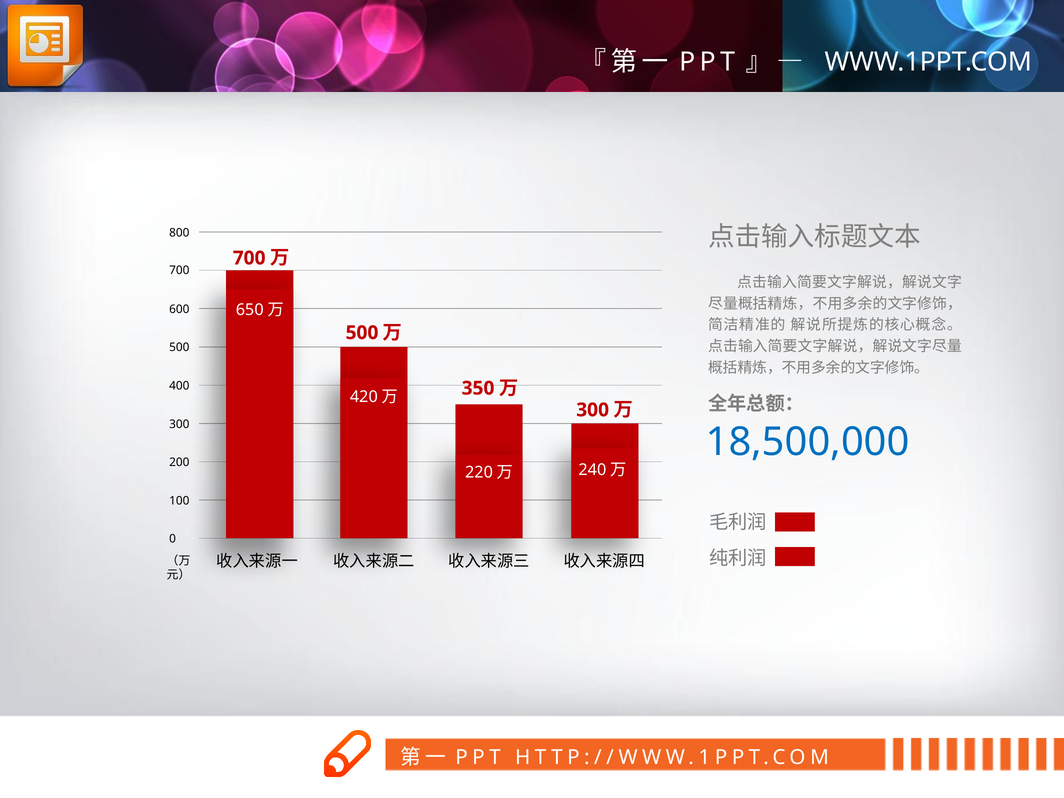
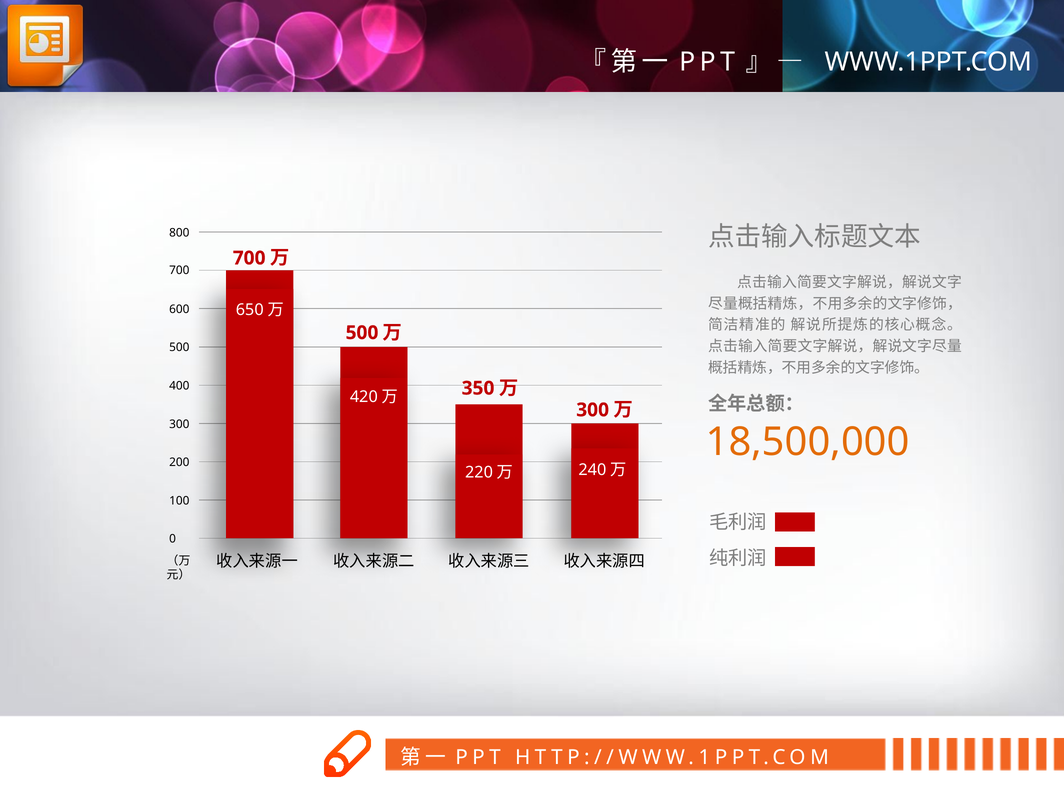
18,500,000 colour: blue -> orange (808, 442)
